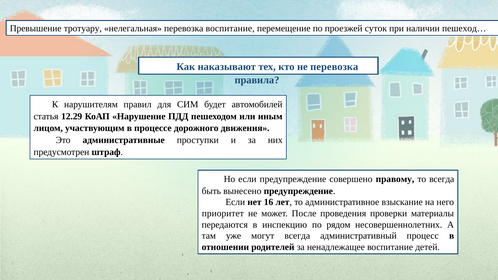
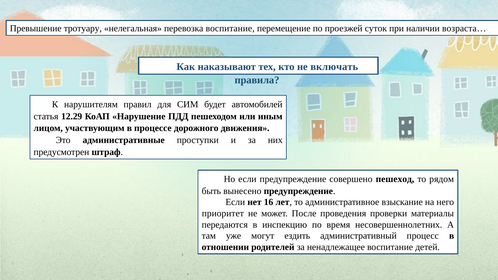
пешеход…: пешеход… -> возраста… (464, 29)
не перевозка: перевозка -> включать (334, 67)
правому: правому -> пешеход (395, 179)
то всегда: всегда -> рядом (442, 179)
рядом: рядом -> время (338, 225)
могут всегда: всегда -> ездить (297, 236)
